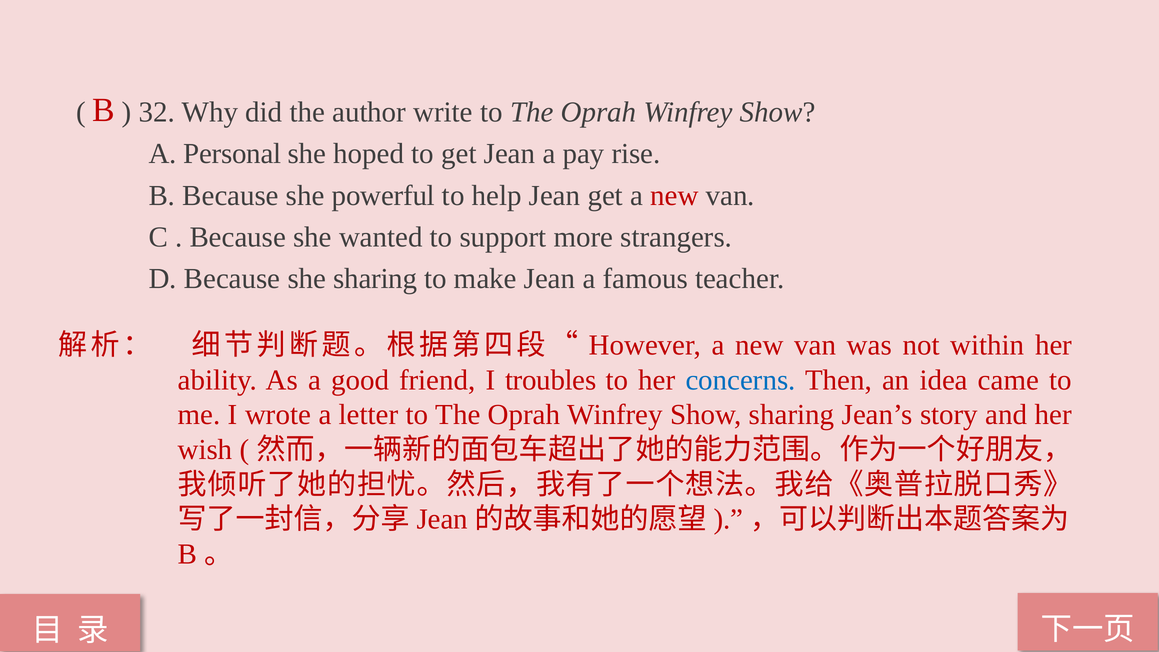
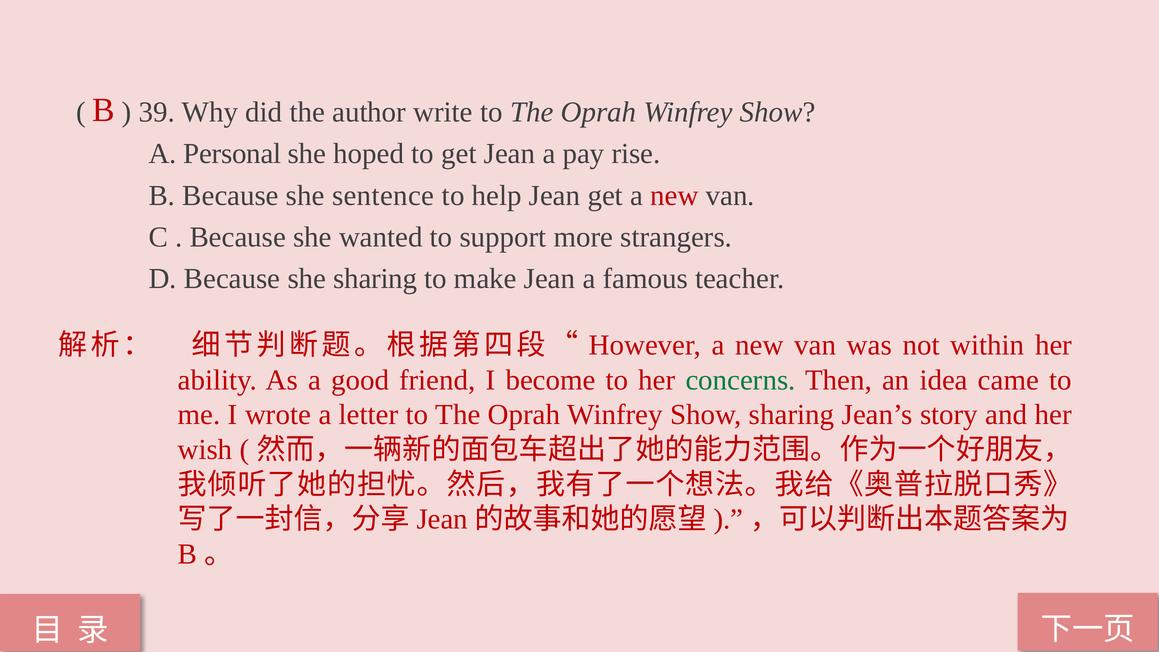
32: 32 -> 39 (157, 112)
powerful: powerful -> sentence (383, 195)
troubles: troubles -> become (551, 380)
concerns colour: blue -> green (741, 380)
